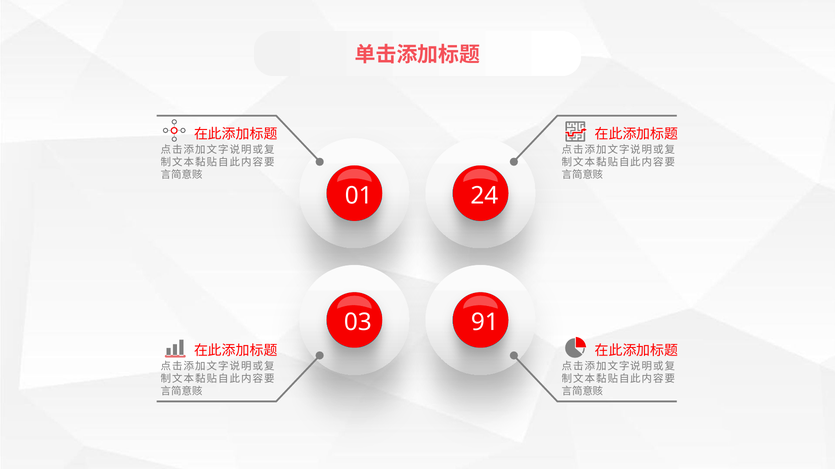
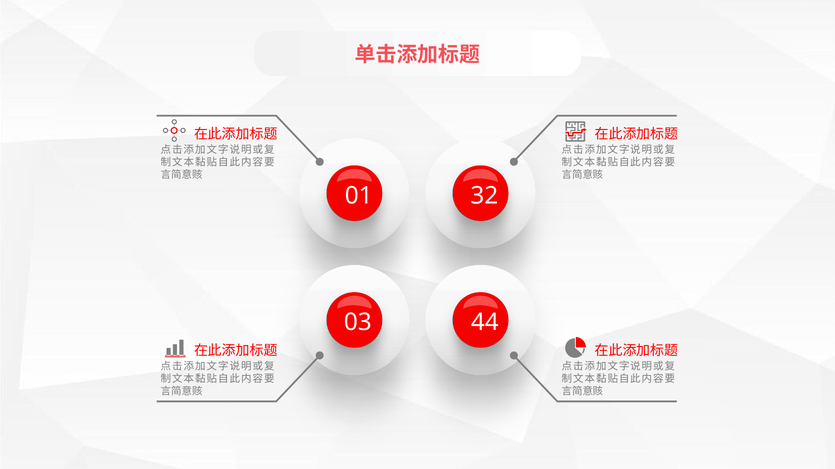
24: 24 -> 32 (484, 196)
91: 91 -> 44 (485, 323)
